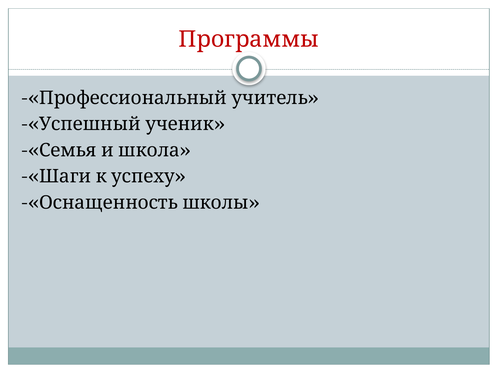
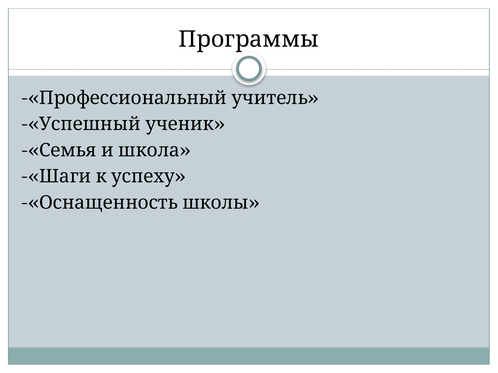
Программы colour: red -> black (249, 39)
